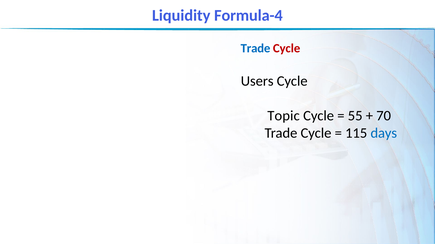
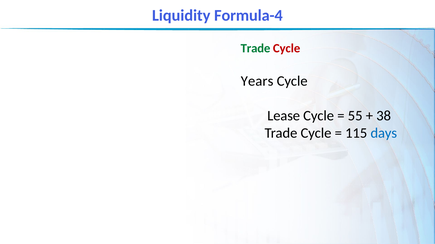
Trade colour: blue -> green (256, 48)
Users: Users -> Years (257, 81)
Topic: Topic -> Lease (284, 116)
70: 70 -> 38 (384, 116)
